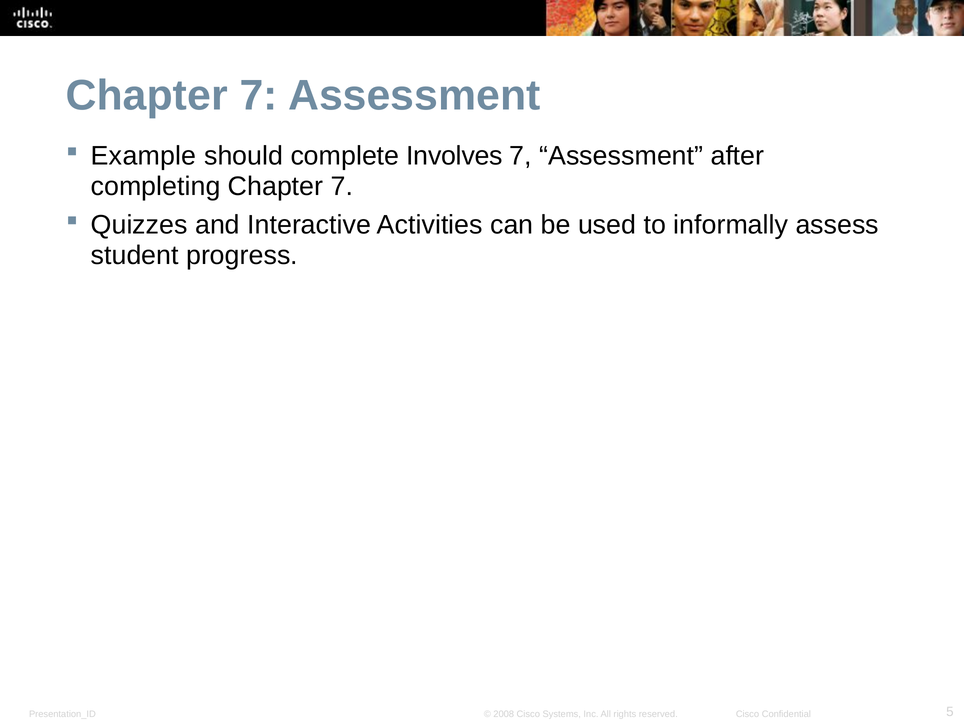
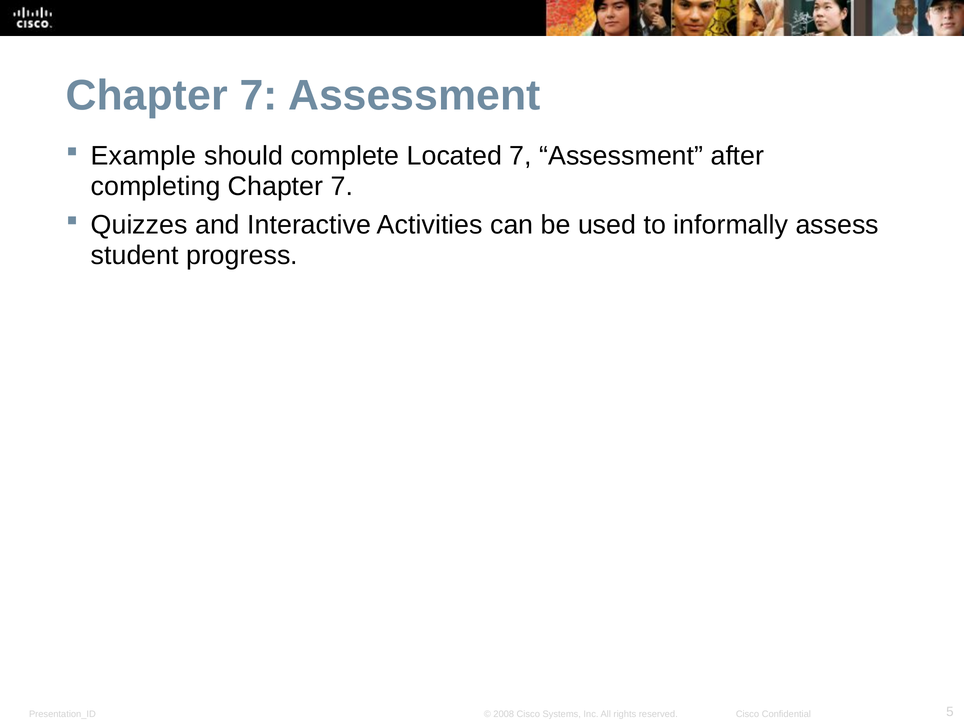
Involves: Involves -> Located (454, 156)
